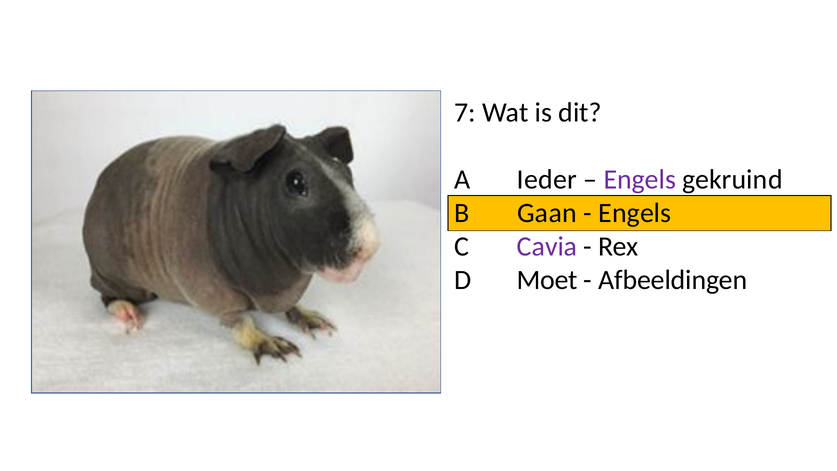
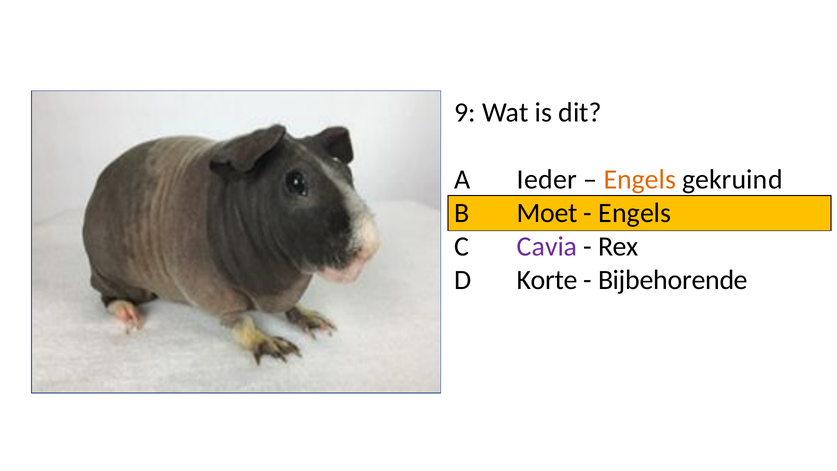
7: 7 -> 9 (465, 113)
Engels colour: purple -> orange (640, 180)
Gaan: Gaan -> Moet (547, 213)
Moet: Moet -> Korte (547, 280)
Afbeeldingen: Afbeeldingen -> Bijbehorende (673, 280)
